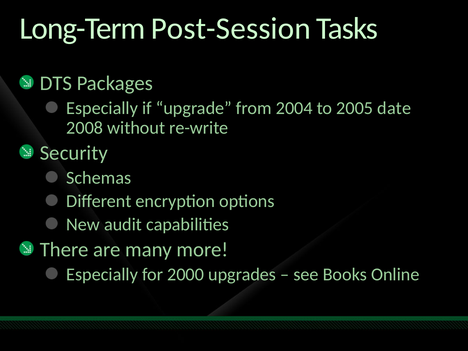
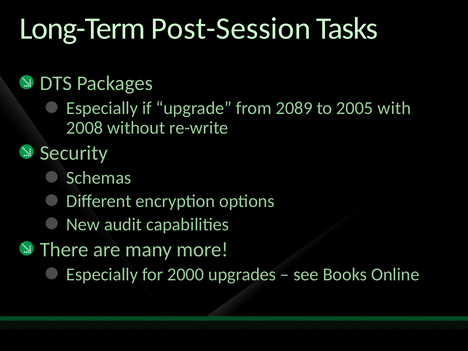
2004: 2004 -> 2089 (294, 108)
date: date -> with (394, 108)
